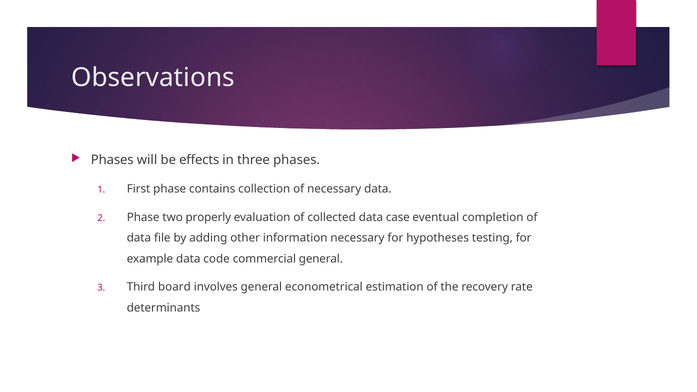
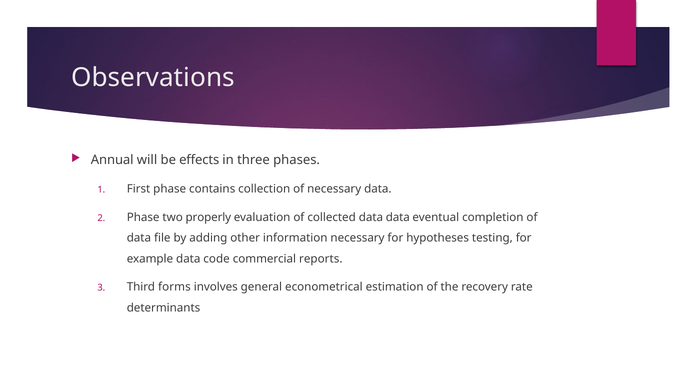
Phases: Phases -> Annual (112, 160)
data case: case -> data (398, 217)
commercial general: general -> reports (321, 259)
board: board -> forms (174, 287)
